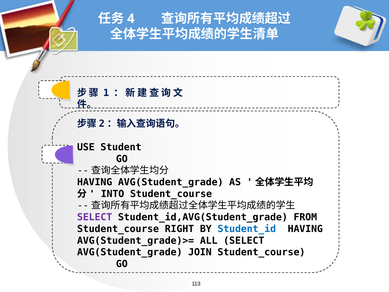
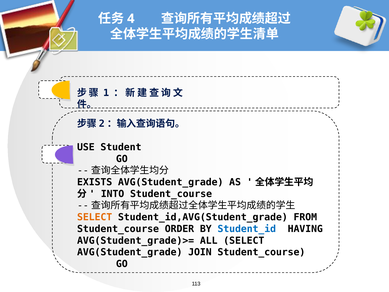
HAVING: HAVING -> EXISTS (95, 182)
SELECT colour: purple -> orange (95, 217)
RIGHT: RIGHT -> ORDER (179, 229)
